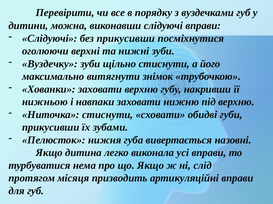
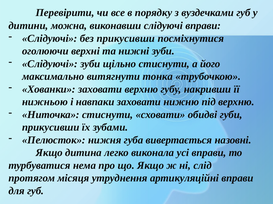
Вуздечку: Вуздечку -> Слідуючі (50, 64)
знімок: знімок -> тонка (158, 77)
призводить: призводить -> утруднення (120, 179)
